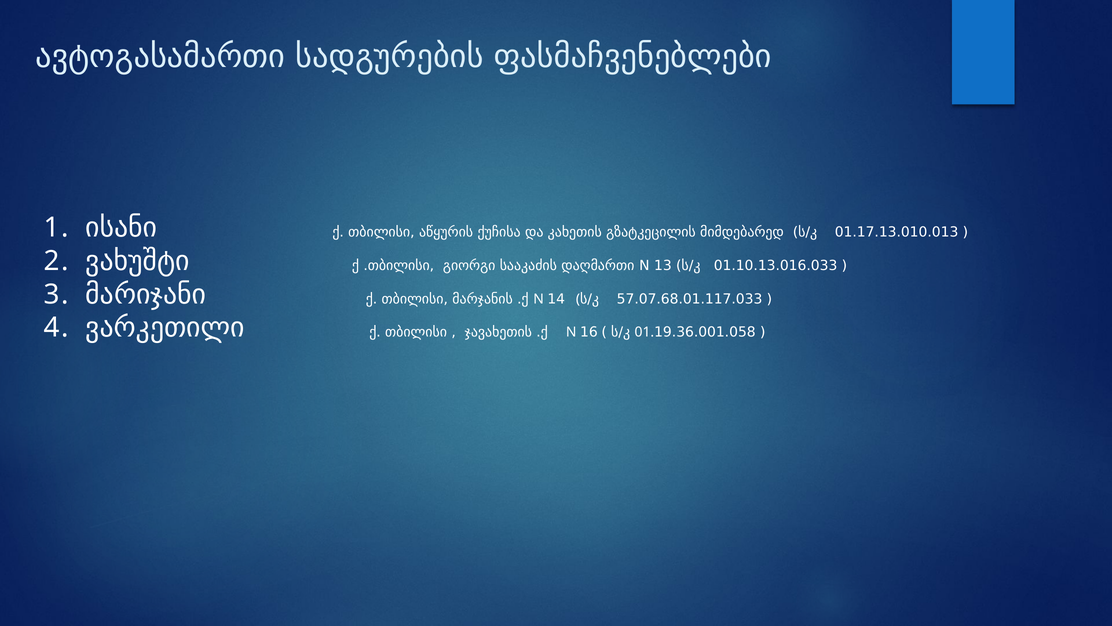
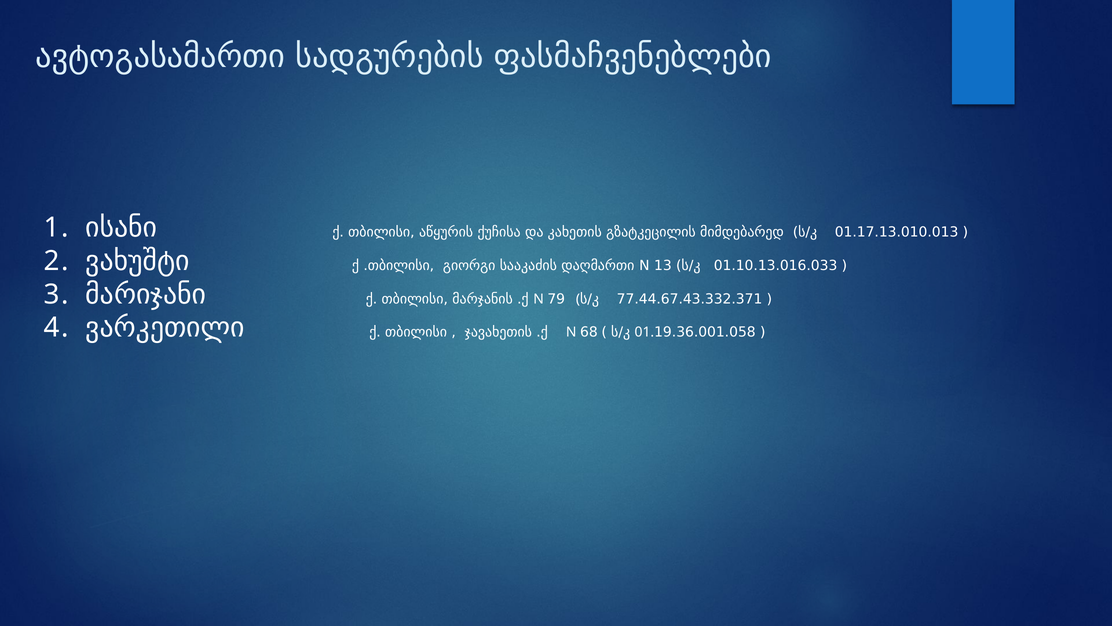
14: 14 -> 79 (556, 299)
57.07.68.01.117.033: 57.07.68.01.117.033 -> 77.44.67.43.332.371 (690, 299)
16: 16 -> 68 (589, 332)
